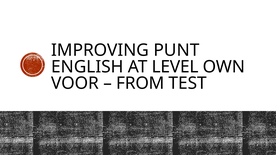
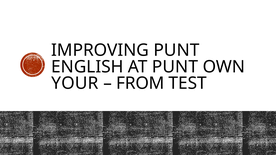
AT LEVEL: LEVEL -> PUNT (175, 67)
VOOR: VOOR -> YOUR (75, 83)
